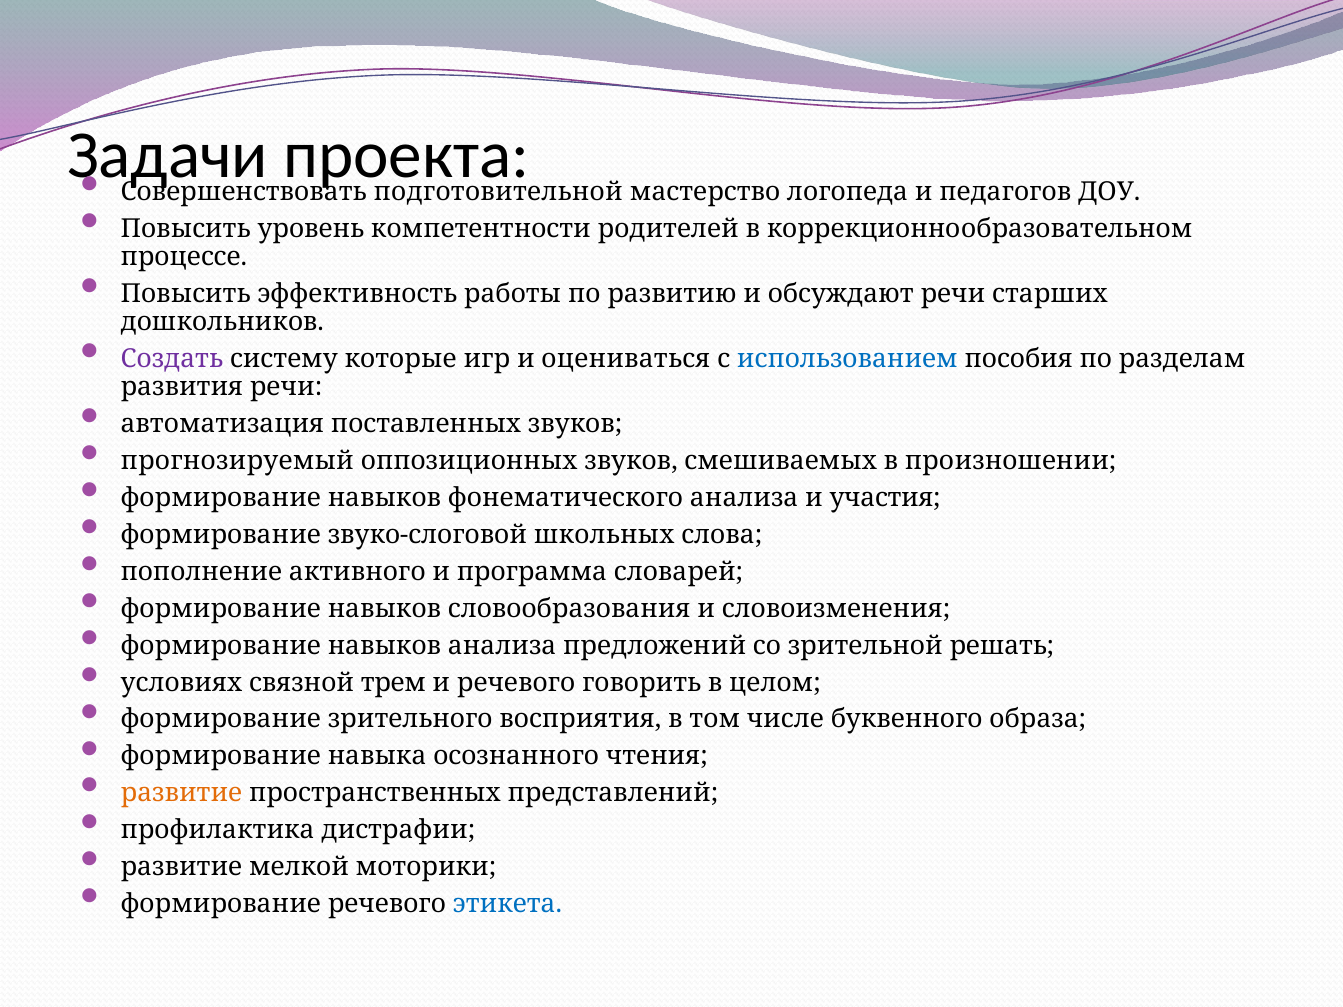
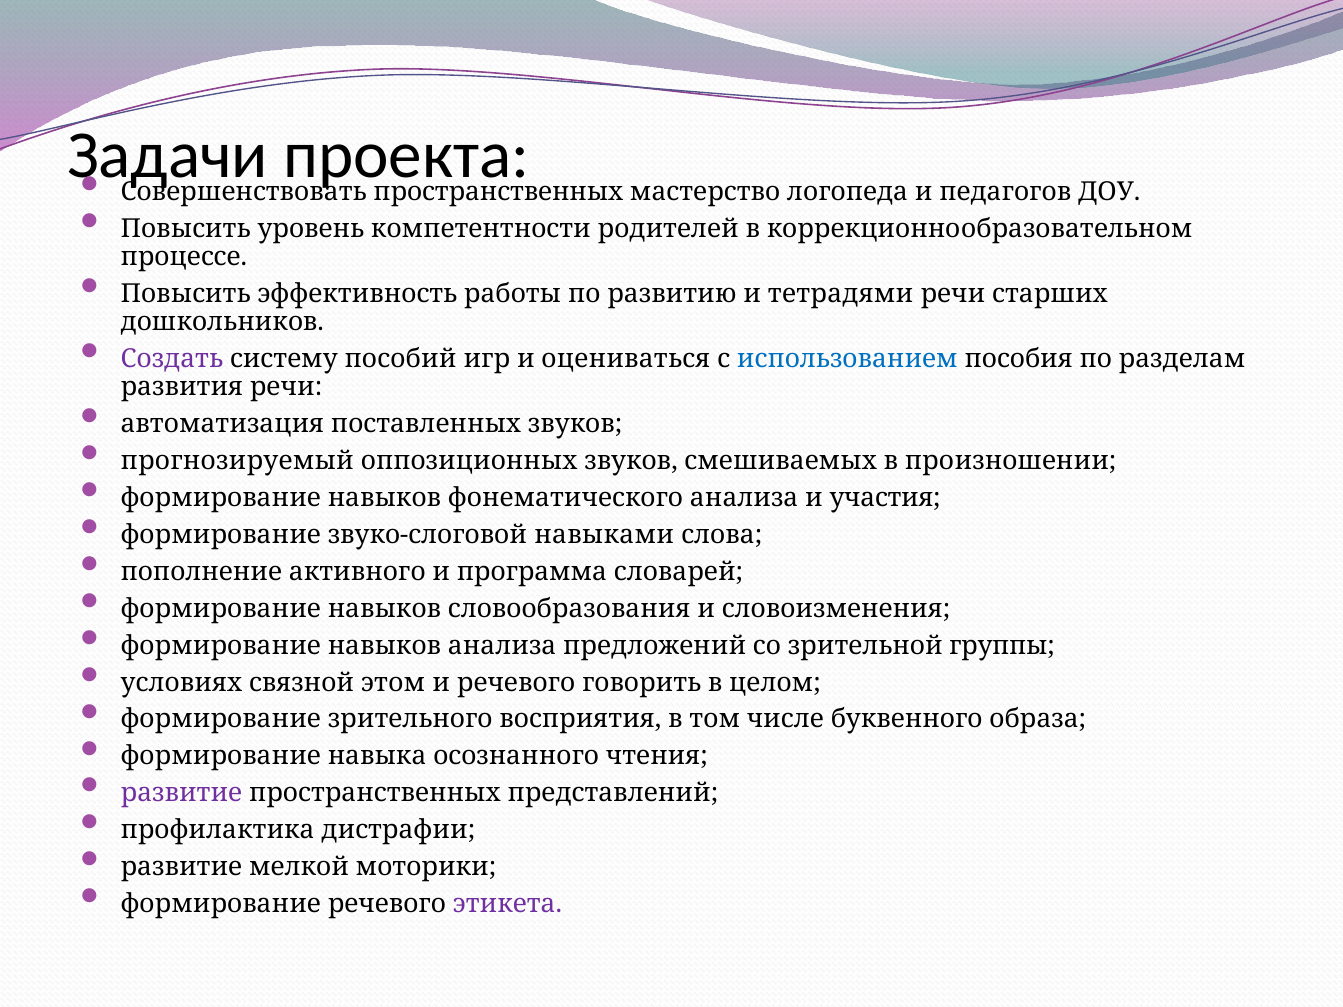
Совершенствовать подготовительной: подготовительной -> пространственных (498, 192)
обсуждают: обсуждают -> тетрадями (841, 294)
которые: которые -> пособий (401, 359)
школьных: школьных -> навыками (604, 535)
решать: решать -> группы (1002, 646)
трем: трем -> этом (393, 683)
развитие colour: orange -> purple (181, 793)
этикета colour: blue -> purple (508, 904)
